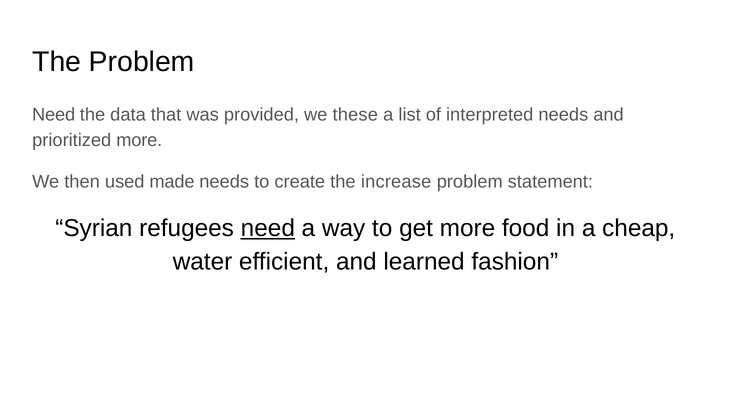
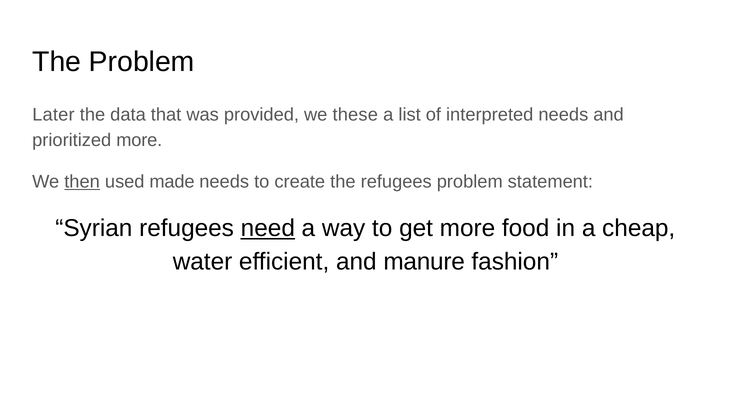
Need: Need -> Later (53, 115)
then underline: none -> present (82, 182)
the increase: increase -> refugees (396, 182)
learned: learned -> manure (424, 262)
